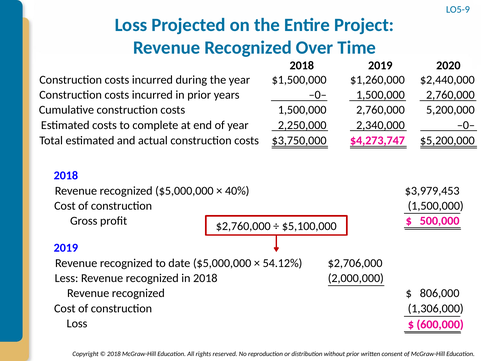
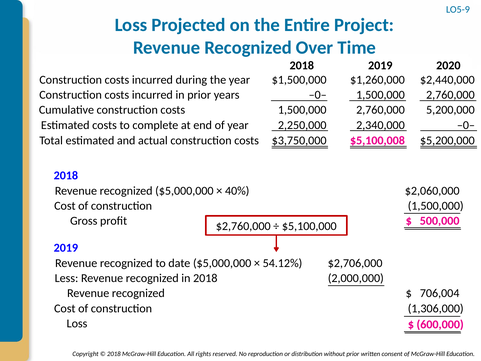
$4,273,747: $4,273,747 -> $5,100,008 (377, 140)
$3,979,453: $3,979,453 -> $2,060,000 (432, 191)
806,000: 806,000 -> 706,004 (440, 293)
